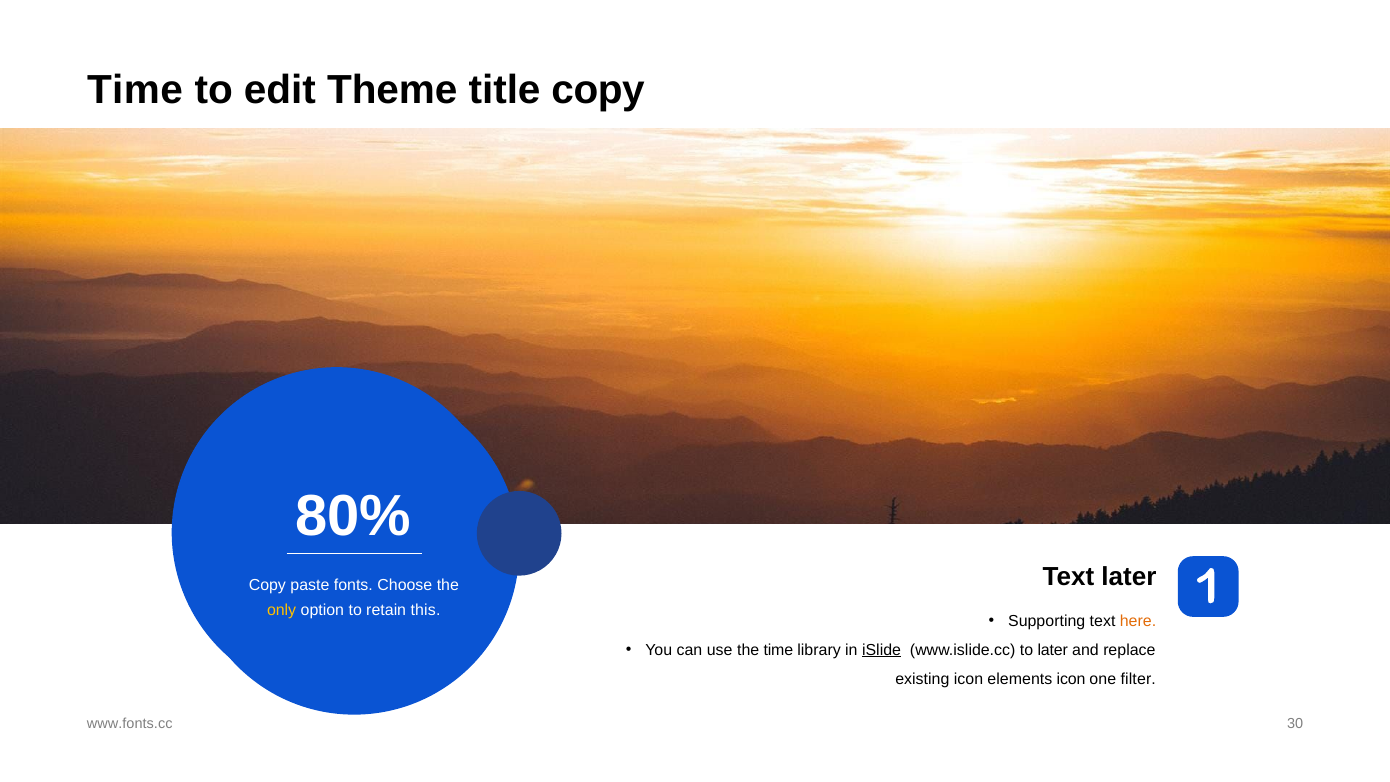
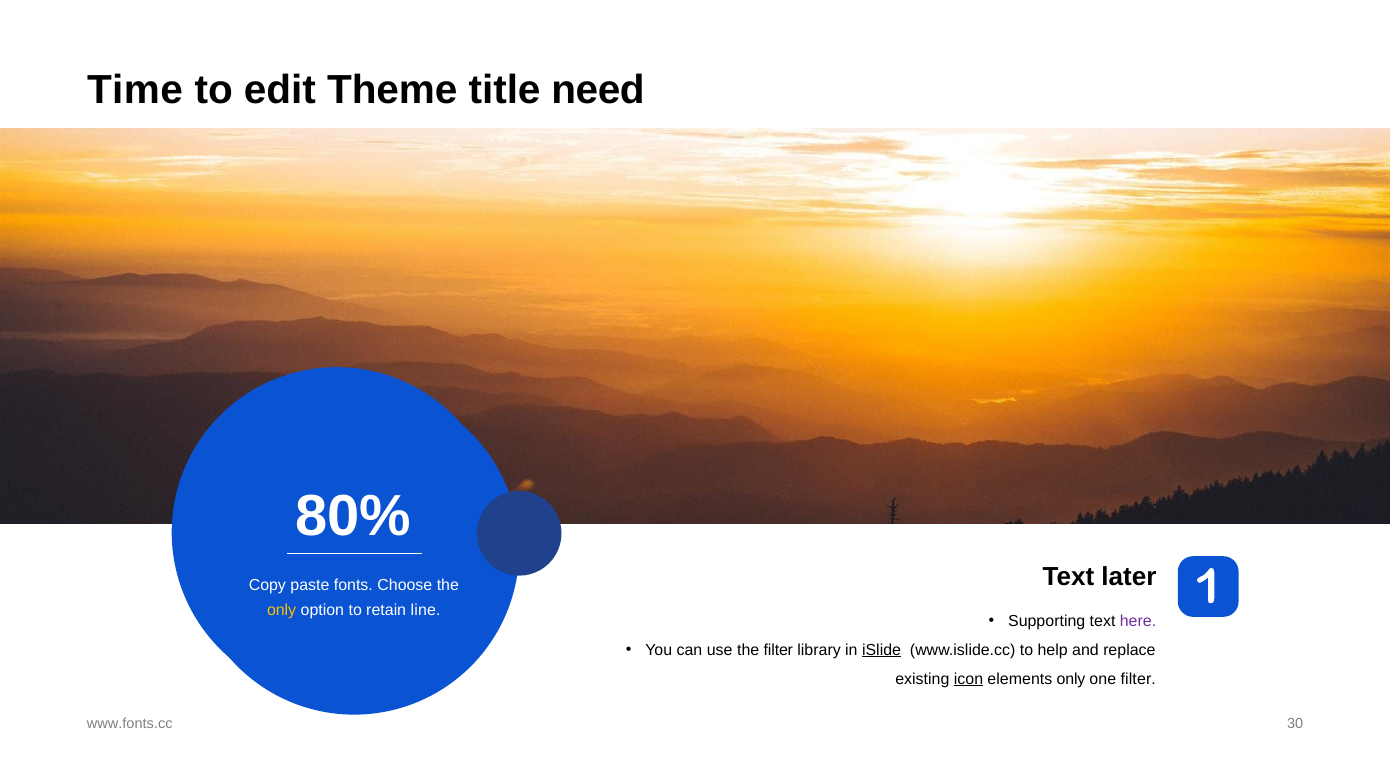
title copy: copy -> need (598, 90)
this: this -> line (426, 610)
here colour: orange -> purple (1138, 621)
the time: time -> filter (778, 650)
to later: later -> help (1053, 650)
icon underline: none -> present (968, 679)
elements icon: icon -> only (1071, 679)
